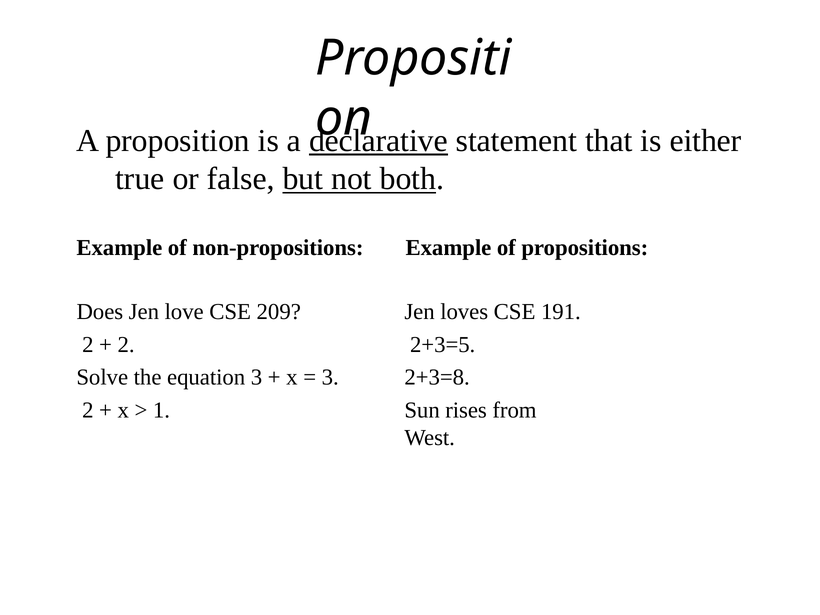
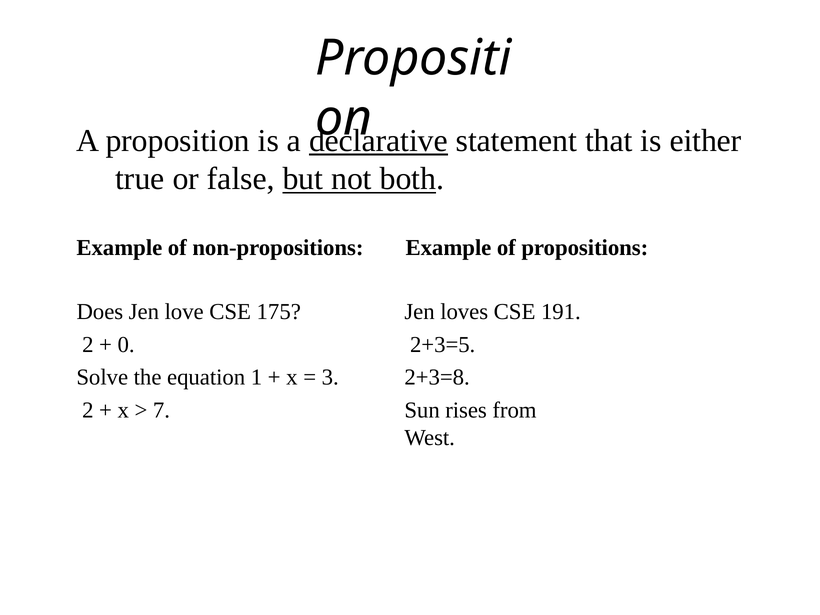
209: 209 -> 175 (279, 312)
2: 2 -> 0 (126, 345)
equation 3: 3 -> 1 (256, 377)
1: 1 -> 7 (161, 410)
